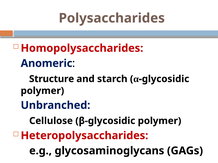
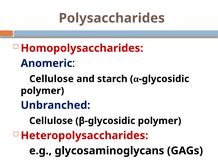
Structure: Structure -> Cellulose (51, 79)
